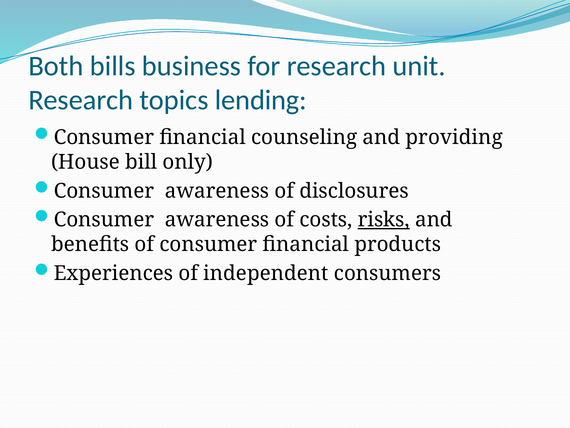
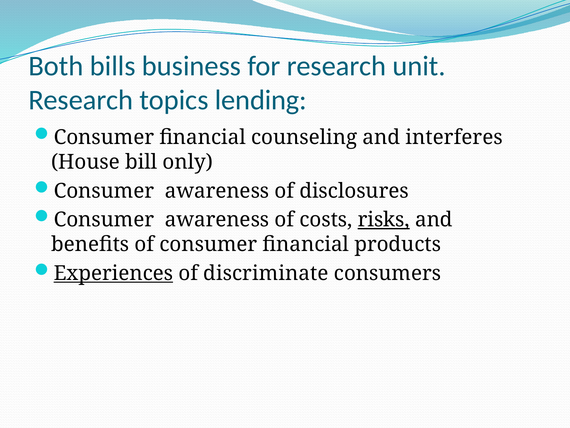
providing: providing -> interferes (454, 137)
Experiences underline: none -> present (113, 273)
independent: independent -> discriminate (266, 273)
